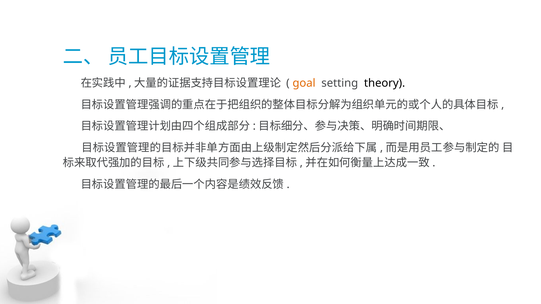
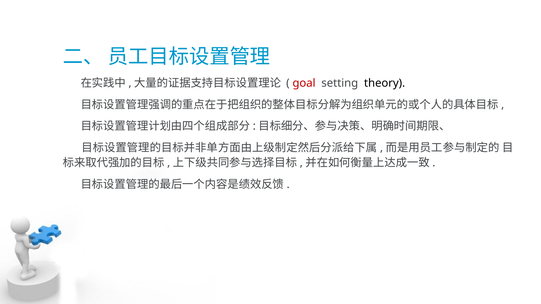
goal colour: orange -> red (304, 83)
